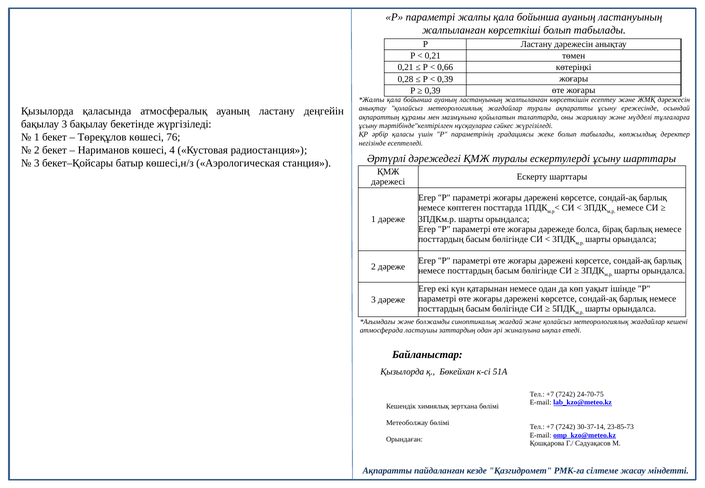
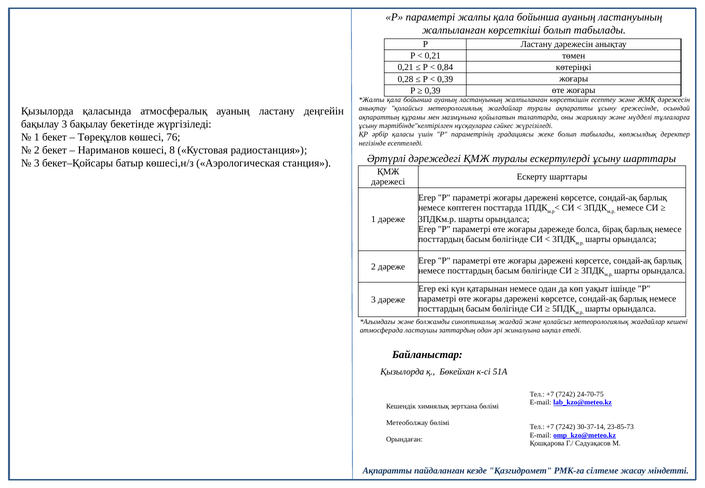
0,66: 0,66 -> 0,84 (445, 68)
4: 4 -> 8 (172, 150)
